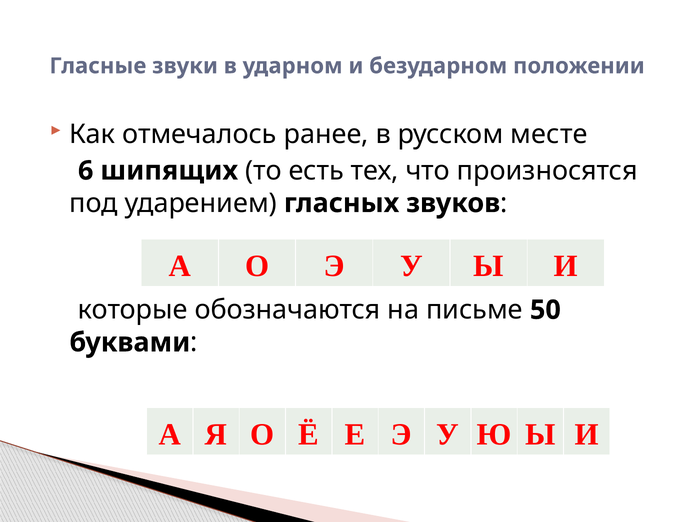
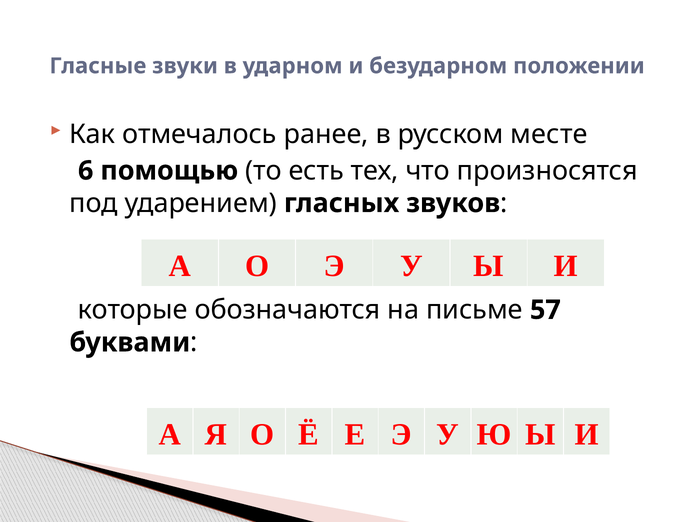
шипящих: шипящих -> помощью (169, 170)
50: 50 -> 57 (545, 310)
